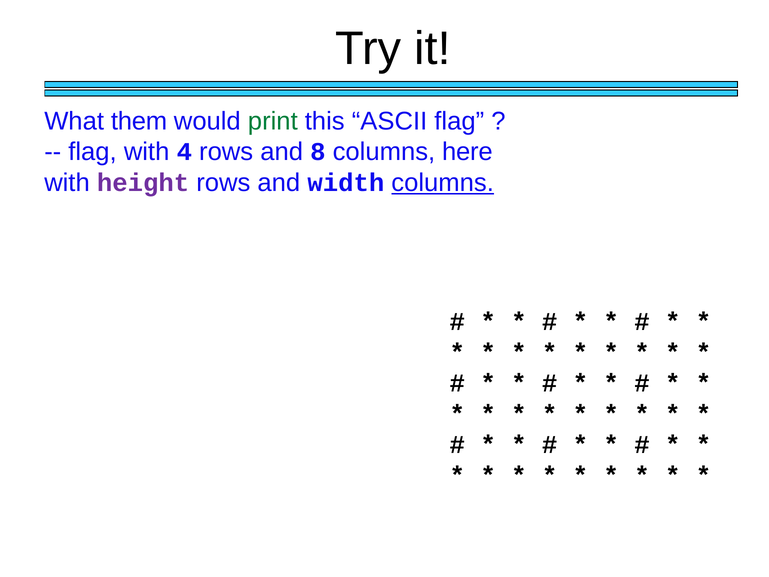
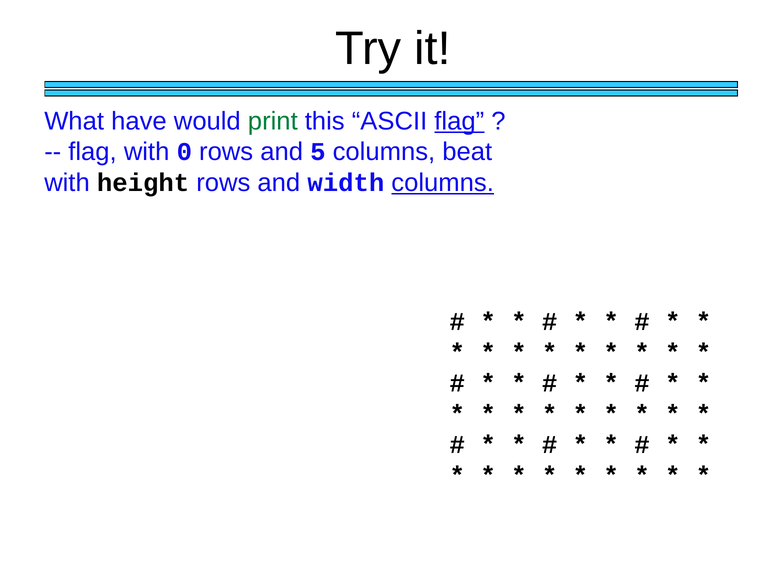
them: them -> have (139, 121)
flag underline: none -> present (459, 121)
4: 4 -> 0 (184, 152)
8: 8 -> 5 (318, 152)
here: here -> beat (467, 152)
height colour: purple -> black (143, 183)
